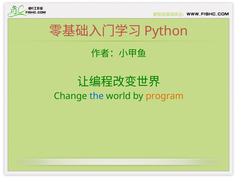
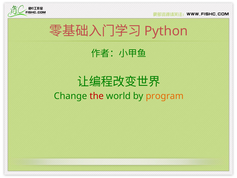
the colour: blue -> red (97, 96)
